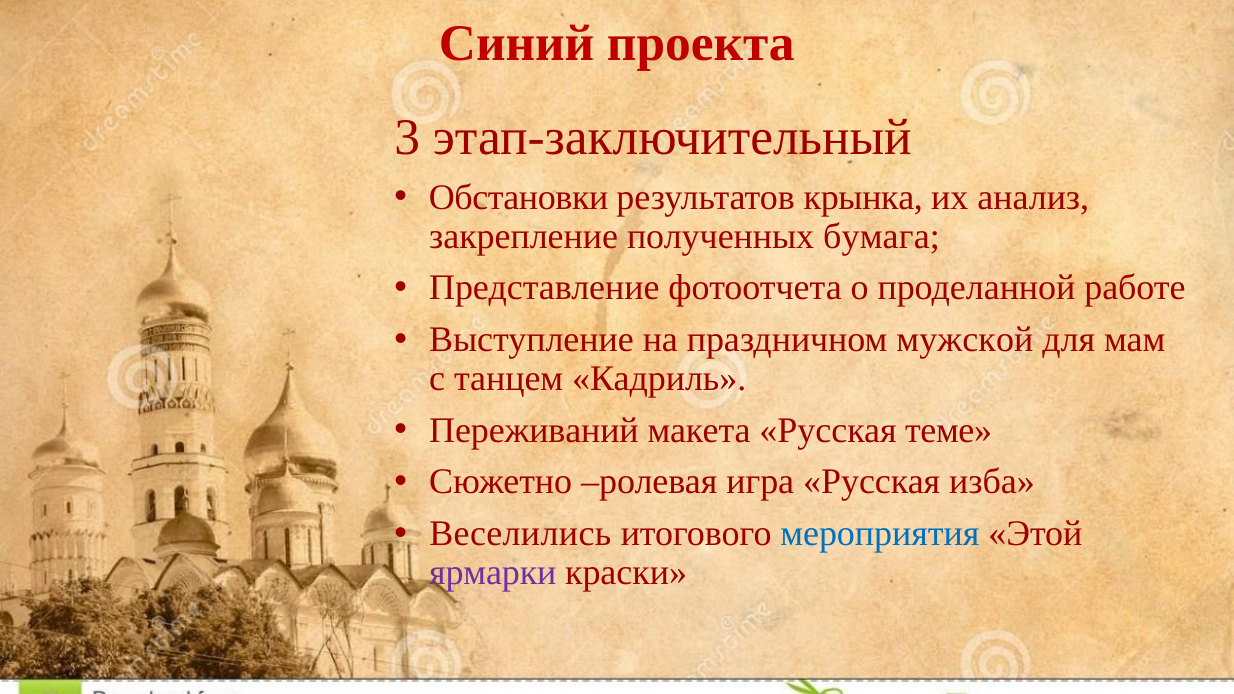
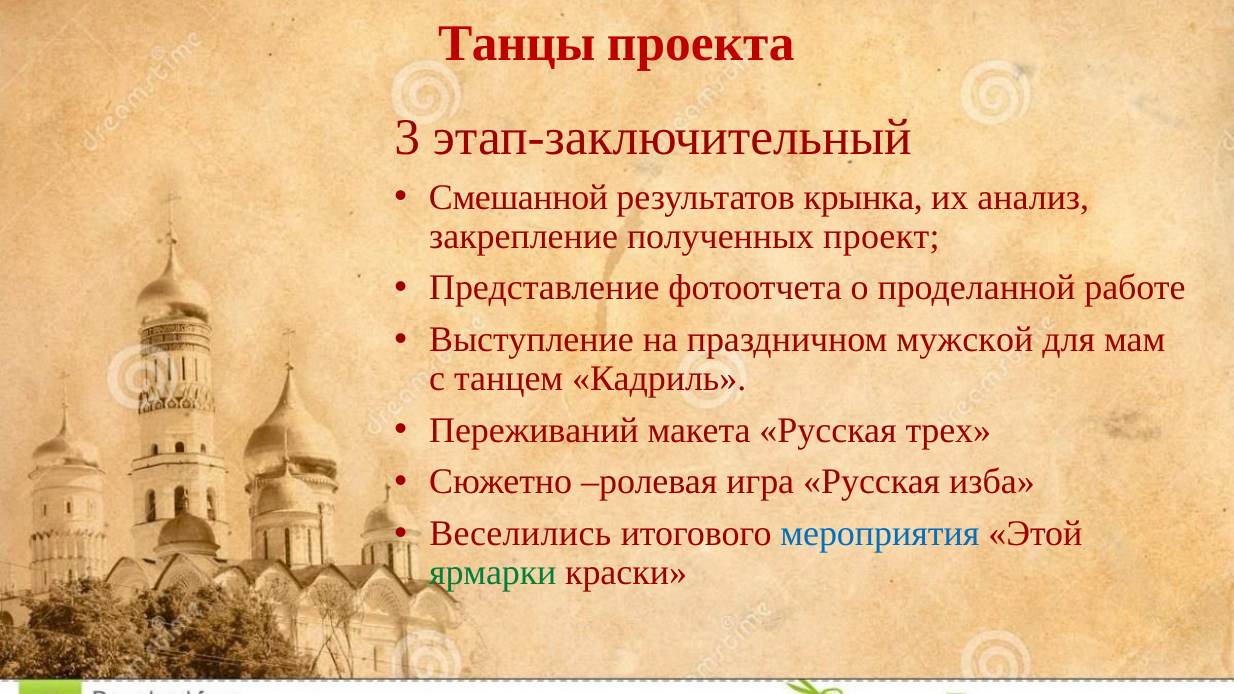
Синий: Синий -> Танцы (517, 44)
Обстановки: Обстановки -> Смешанной (519, 197)
бумага: бумага -> проект (881, 236)
теме: теме -> трех (948, 430)
ярмарки colour: purple -> green (493, 573)
